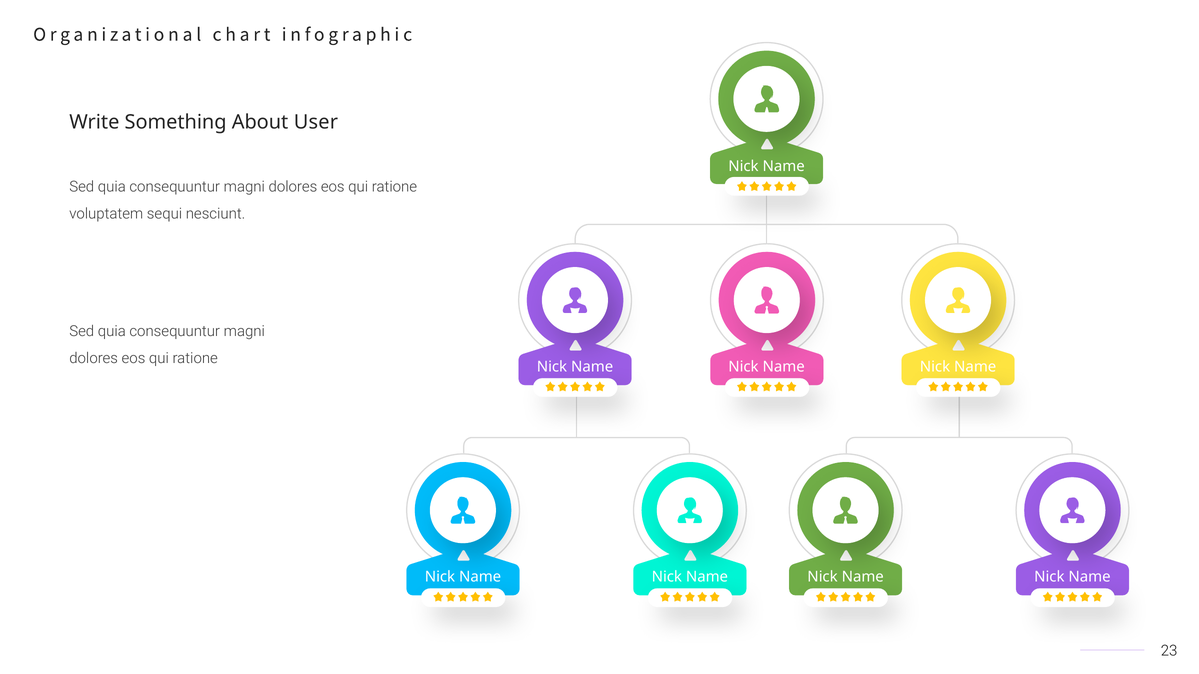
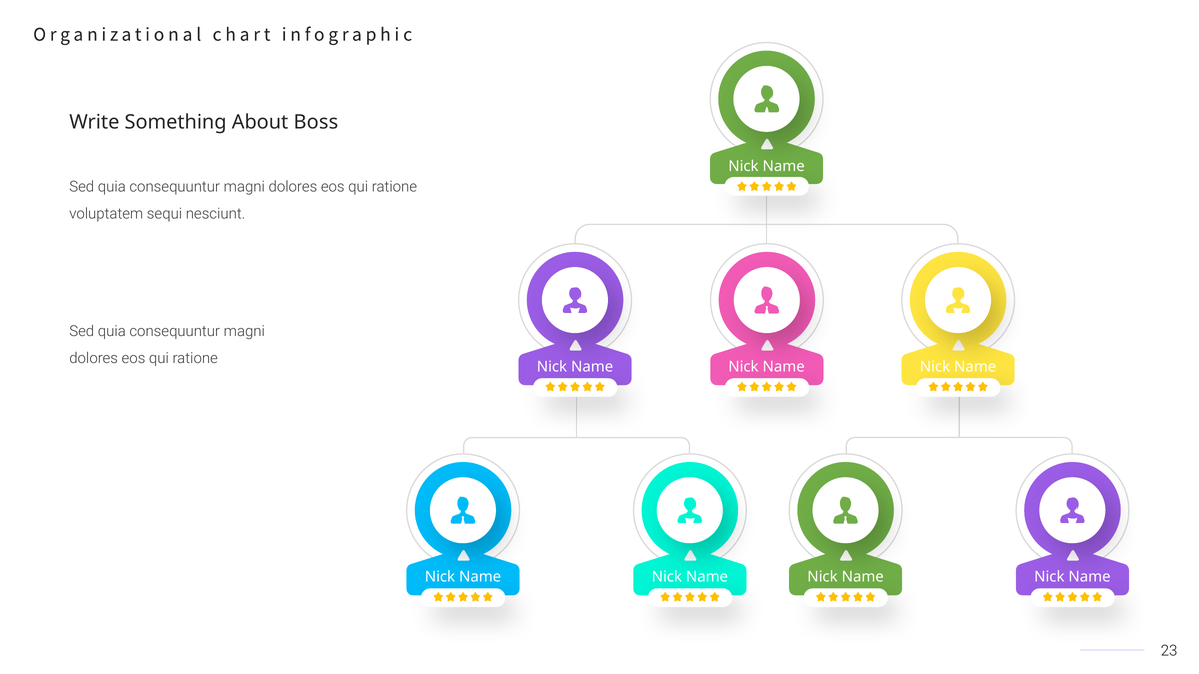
User: User -> Boss (316, 122)
